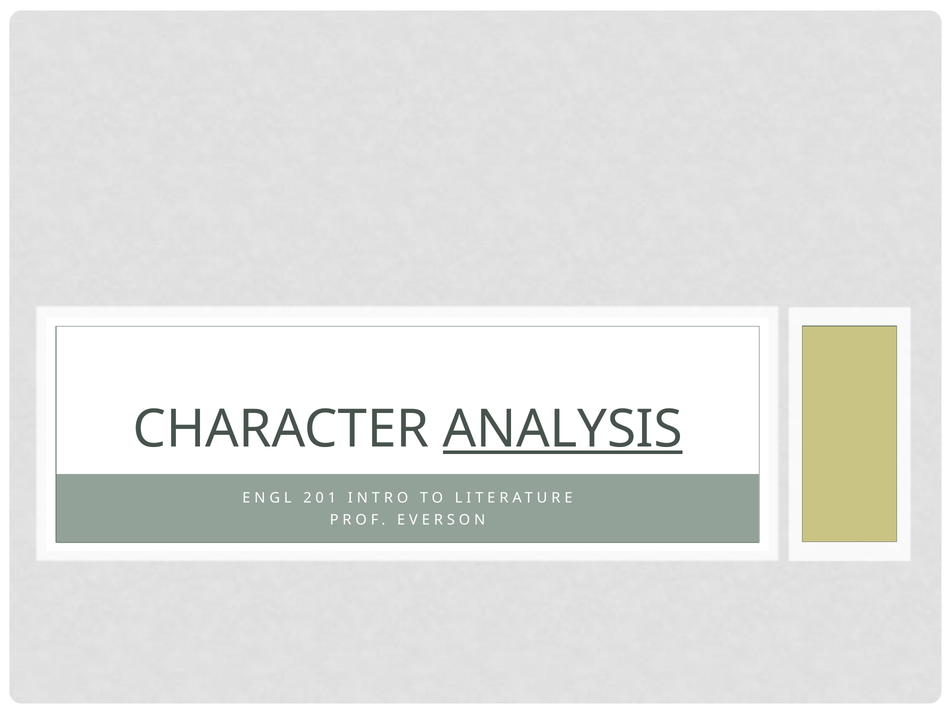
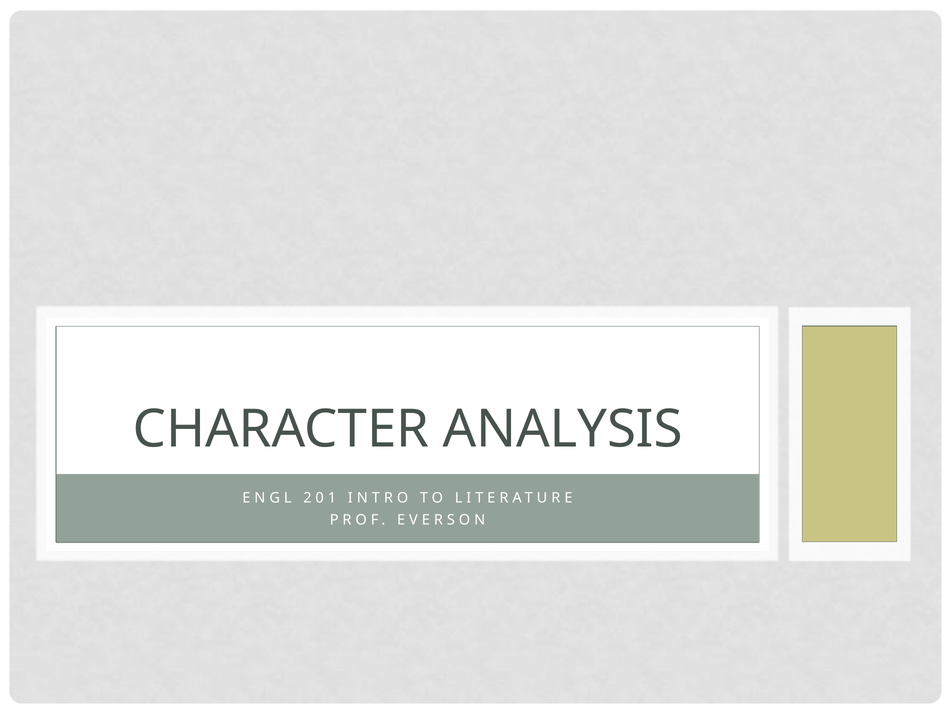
ANALYSIS underline: present -> none (563, 430)
